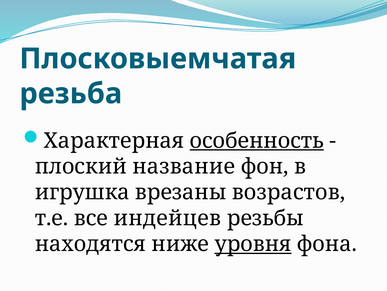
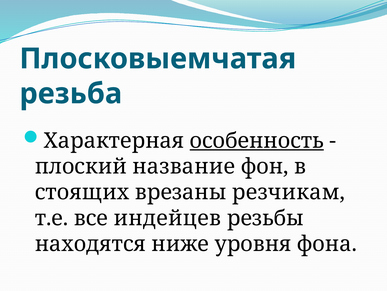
игрушка: игрушка -> стоящих (82, 192)
возрастов: возрастов -> резчикам (289, 192)
уровня underline: present -> none (253, 243)
